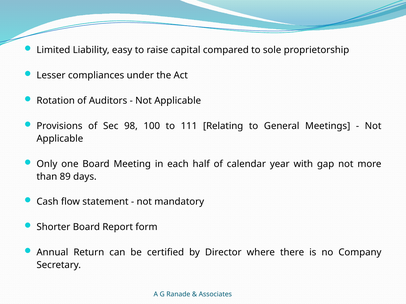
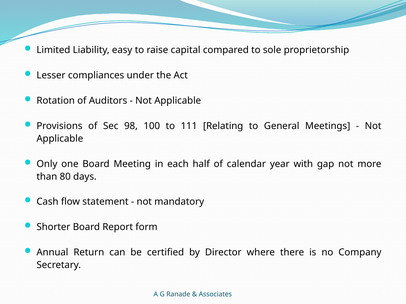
89: 89 -> 80 (65, 177)
